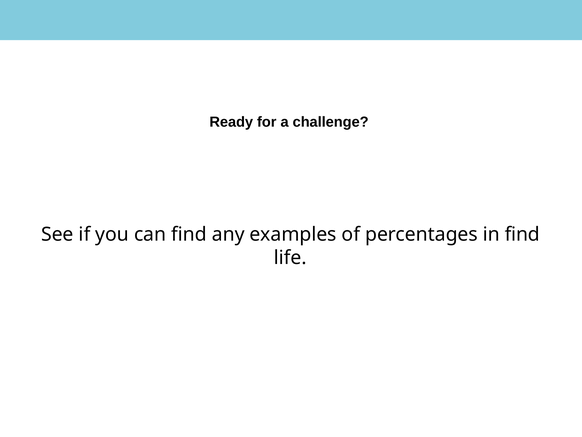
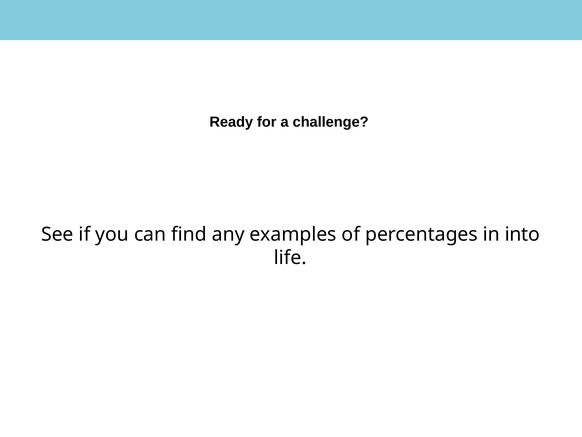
in find: find -> into (522, 234)
